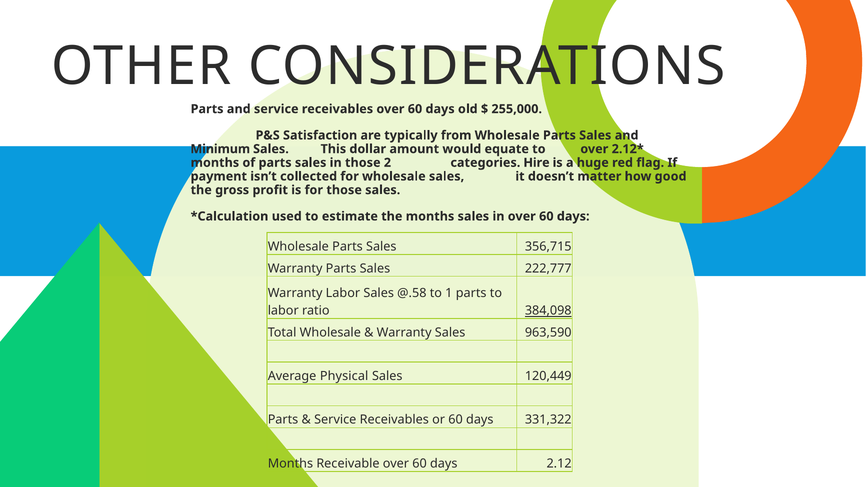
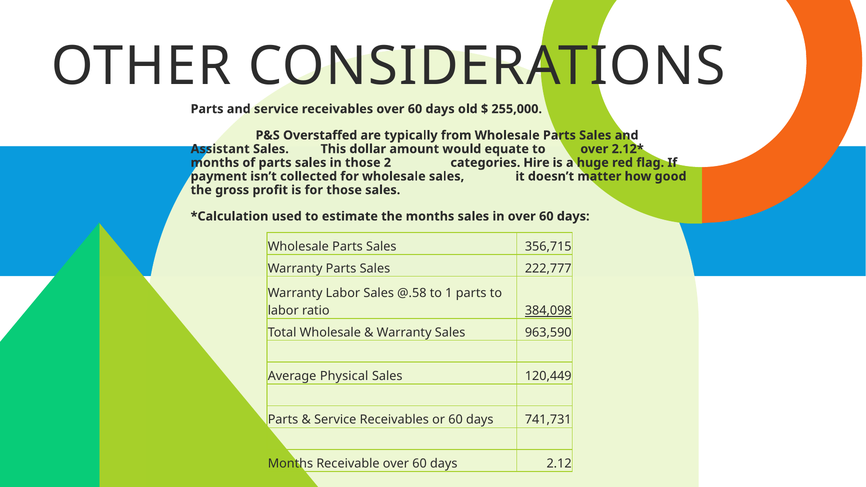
Satisfaction: Satisfaction -> Overstaffed (320, 135)
Minimum: Minimum -> Assistant (220, 149)
331,322: 331,322 -> 741,731 (548, 420)
